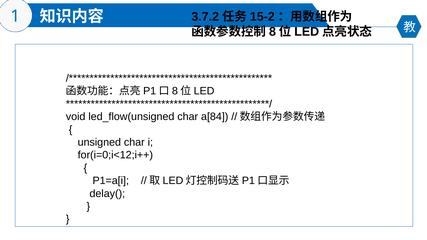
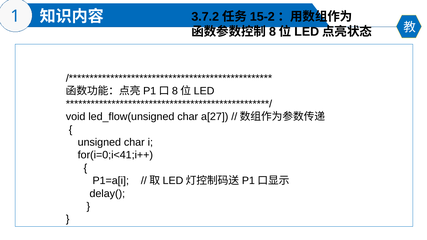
a[84: a[84 -> a[27 (215, 117)
for(i=0;i<12;i++: for(i=0;i<12;i++ -> for(i=0;i<41;i++ (115, 155)
